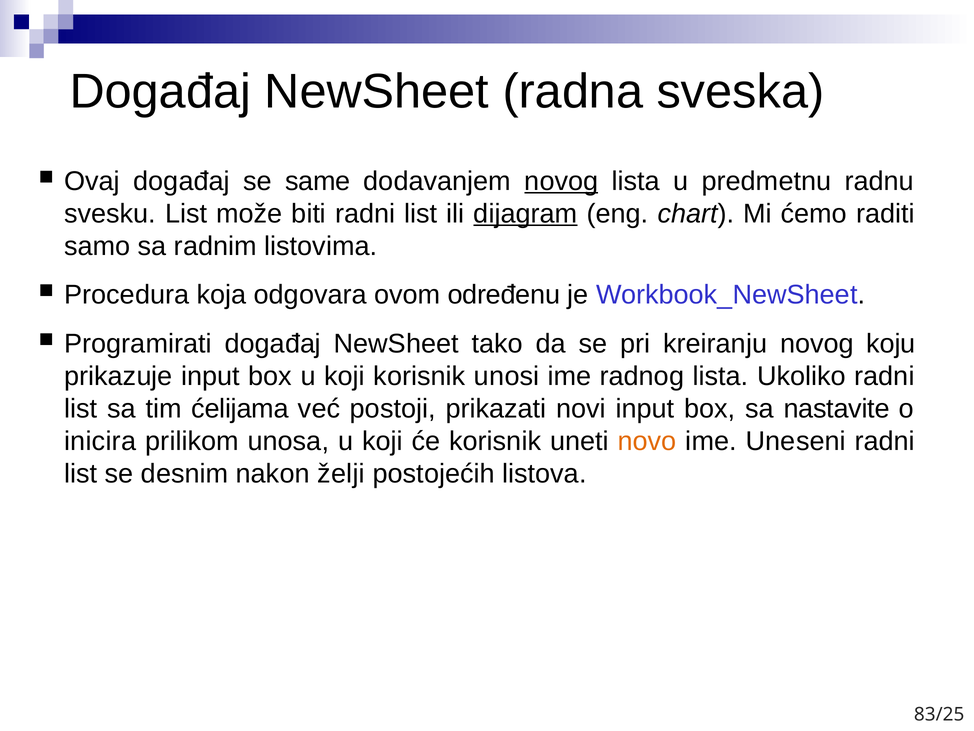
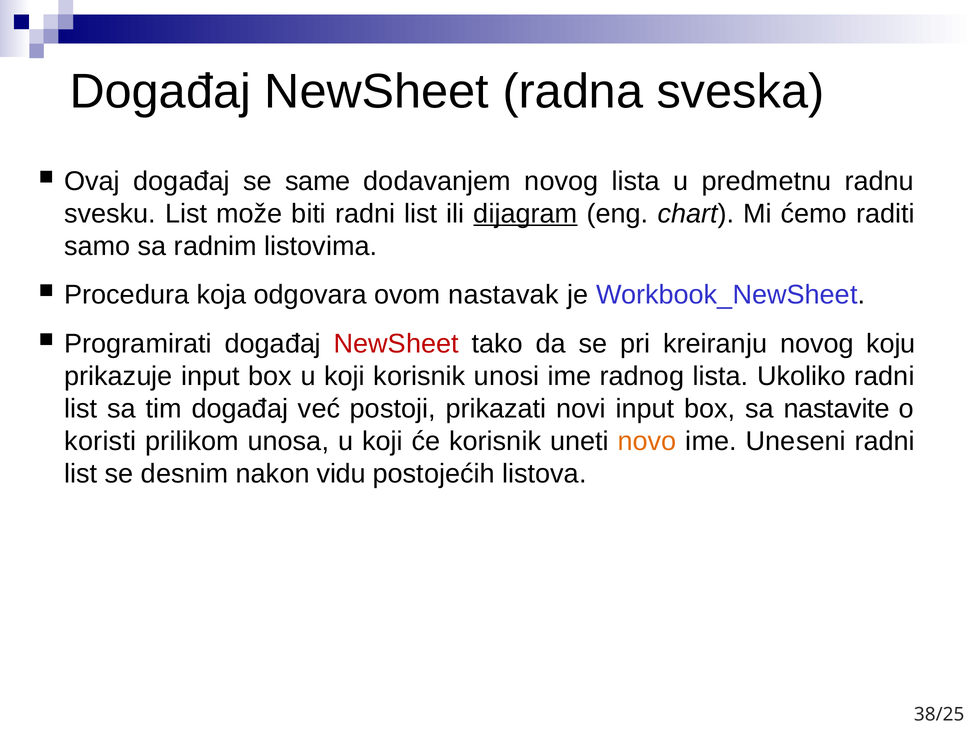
novog underline: present -> none (561, 181)
određenu: određenu -> nastavak (504, 295)
NewSheet colour: black -> red (396, 343)
tim ćelijama: ćelijama -> događaj (240, 408)
inicira: inicira -> koristi (100, 441)
želji: želji -> vidu (341, 473)
83/25: 83/25 -> 38/25 (939, 714)
